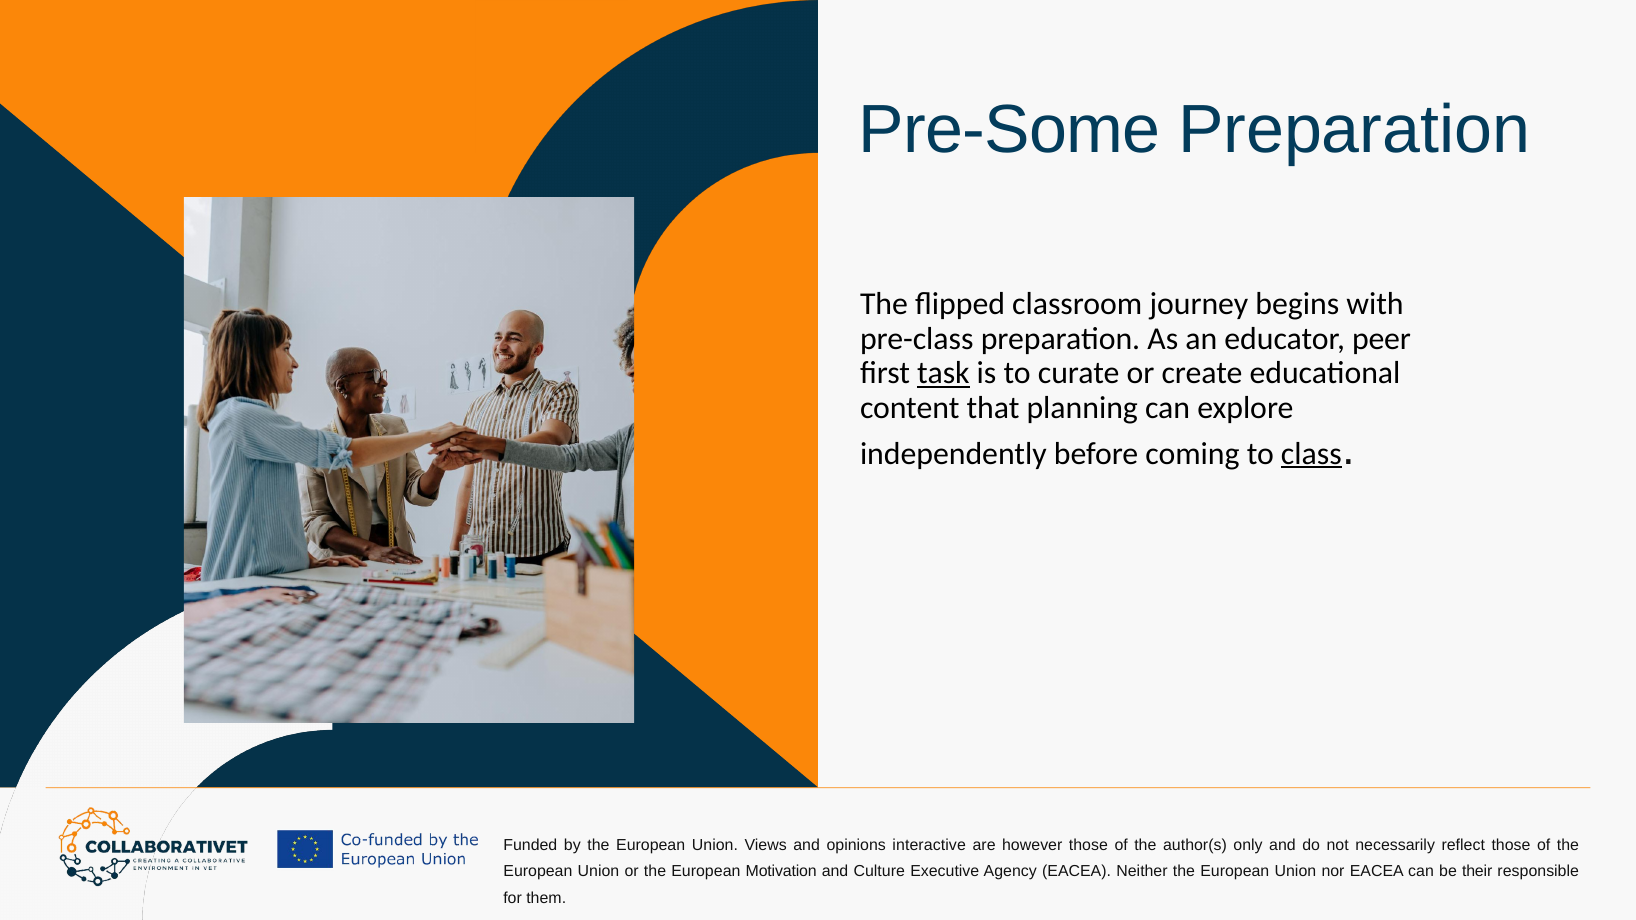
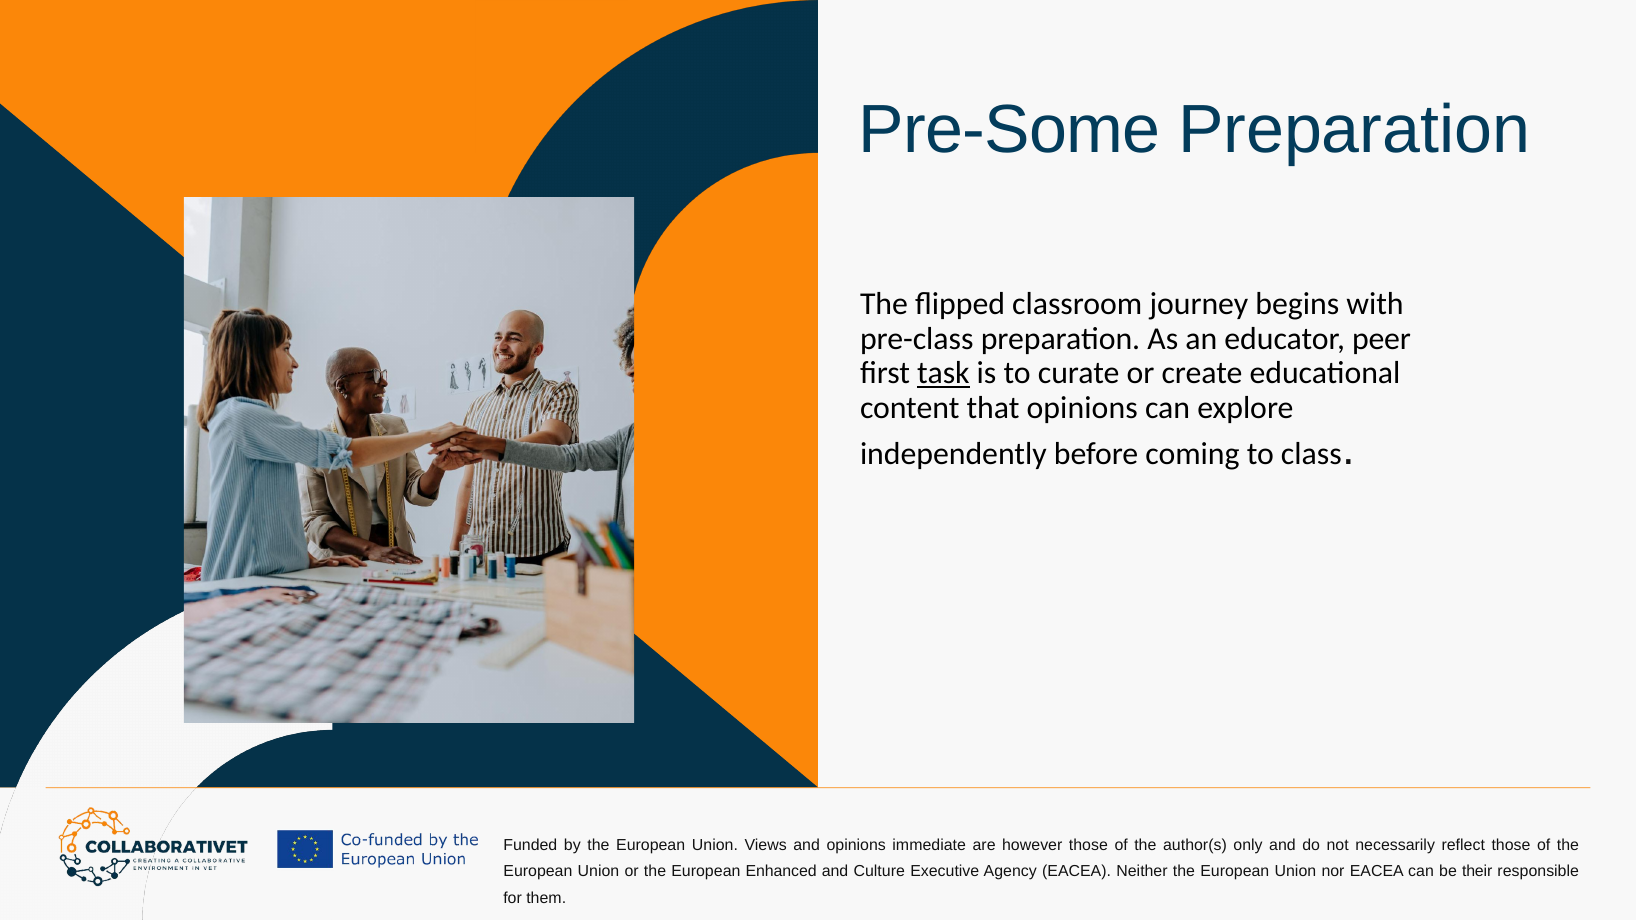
that planning: planning -> opinions (1082, 408)
class underline: present -> none (1311, 454)
interactive: interactive -> immediate (929, 845)
Motivation: Motivation -> Enhanced (781, 872)
